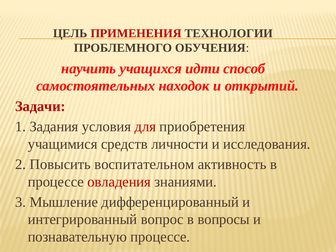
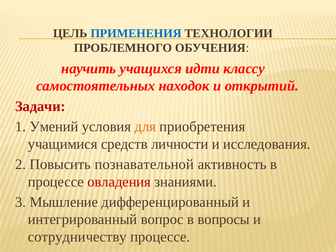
ПРИМЕНЕНИЯ colour: red -> blue (136, 33)
способ: способ -> классу (244, 69)
Задания: Задания -> Умений (54, 127)
для colour: red -> orange (145, 127)
воспитательном: воспитательном -> познавательной (144, 164)
познавательную: познавательную -> сотрудничеству (77, 237)
